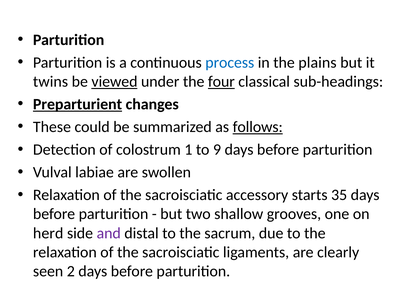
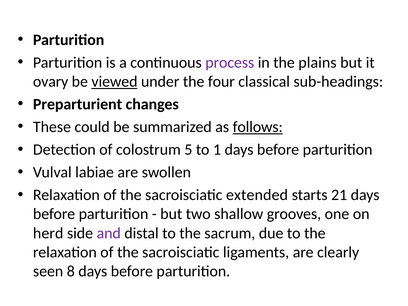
process colour: blue -> purple (230, 63)
twins: twins -> ovary (51, 82)
four underline: present -> none (221, 82)
Preparturient underline: present -> none (78, 104)
1: 1 -> 5 (188, 150)
9: 9 -> 1 (217, 150)
accessory: accessory -> extended (257, 195)
35: 35 -> 21 (339, 195)
2: 2 -> 8 (71, 271)
